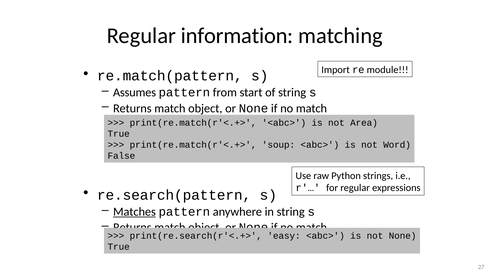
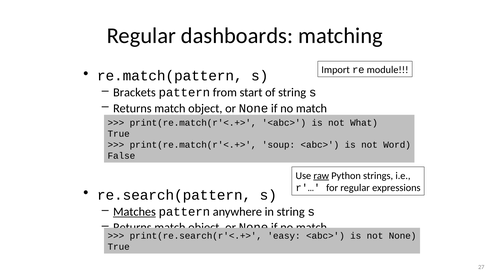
information: information -> dashboards (237, 36)
Assumes: Assumes -> Brackets (134, 92)
Area: Area -> What (364, 123)
raw underline: none -> present (321, 175)
